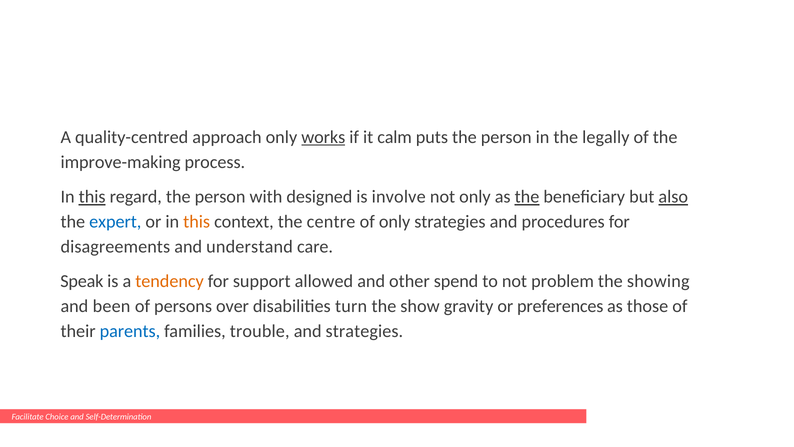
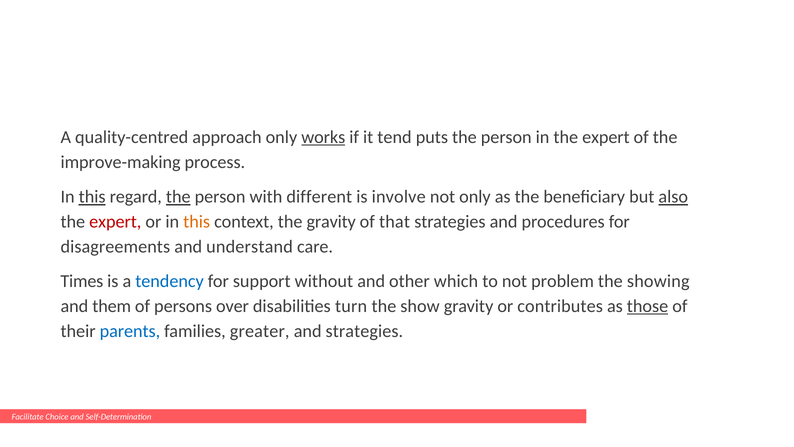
calm: calm -> tend (394, 137)
in the legally: legally -> expert (606, 137)
the underline: none -> present (178, 197)
designed: designed -> different (319, 197)
the underline: present -> none (527, 197)
expert colour: blue -> red (115, 222)
the centre: centre -> gravity (331, 222)
of only: only -> that (394, 222)
Speak: Speak -> Times (82, 281)
tendency colour: orange -> blue (170, 281)
allowed: allowed -> without (324, 281)
spend: spend -> which (456, 281)
been: been -> them (112, 306)
preferences: preferences -> contributes (560, 306)
those underline: none -> present (648, 306)
trouble: trouble -> greater (260, 331)
